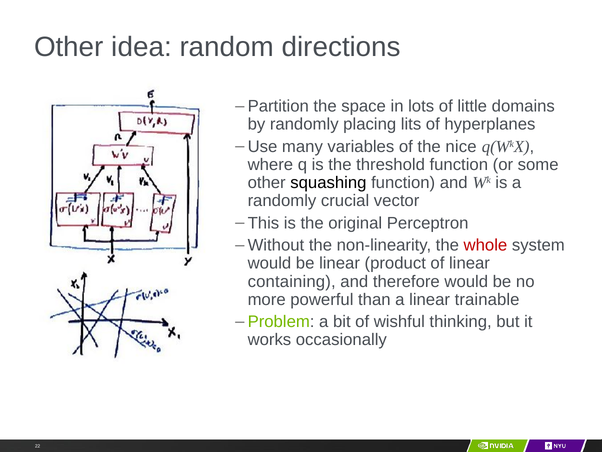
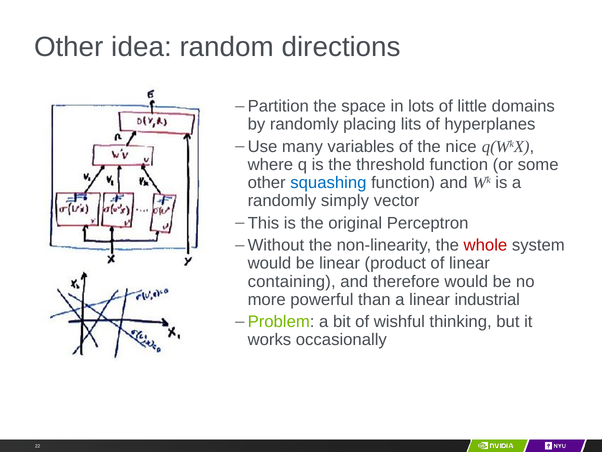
squashing colour: black -> blue (328, 183)
crucial: crucial -> simply (345, 201)
trainable: trainable -> industrial (487, 299)
